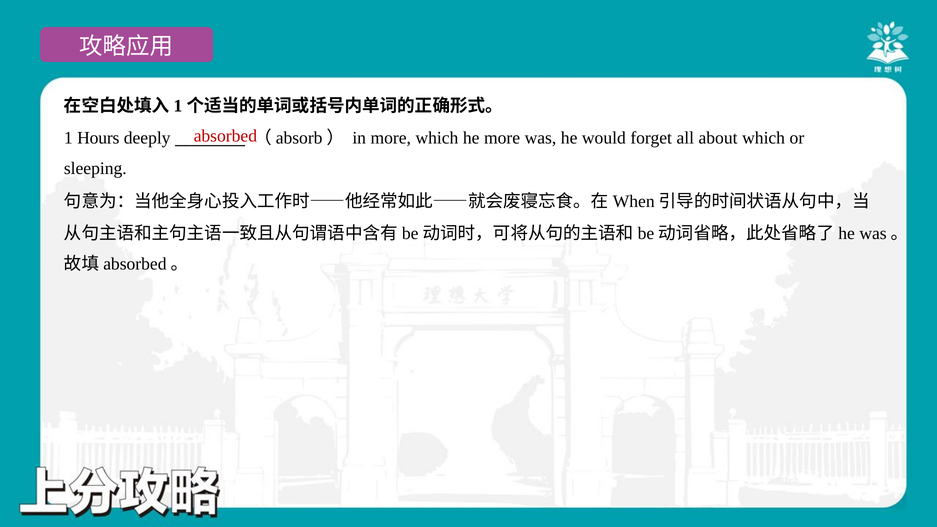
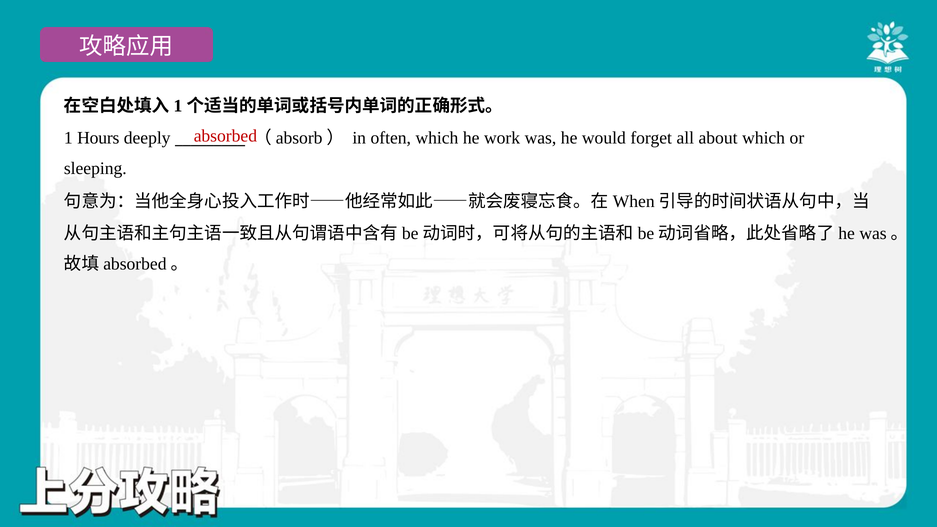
in more: more -> often (391, 138)
he more: more -> work (502, 138)
